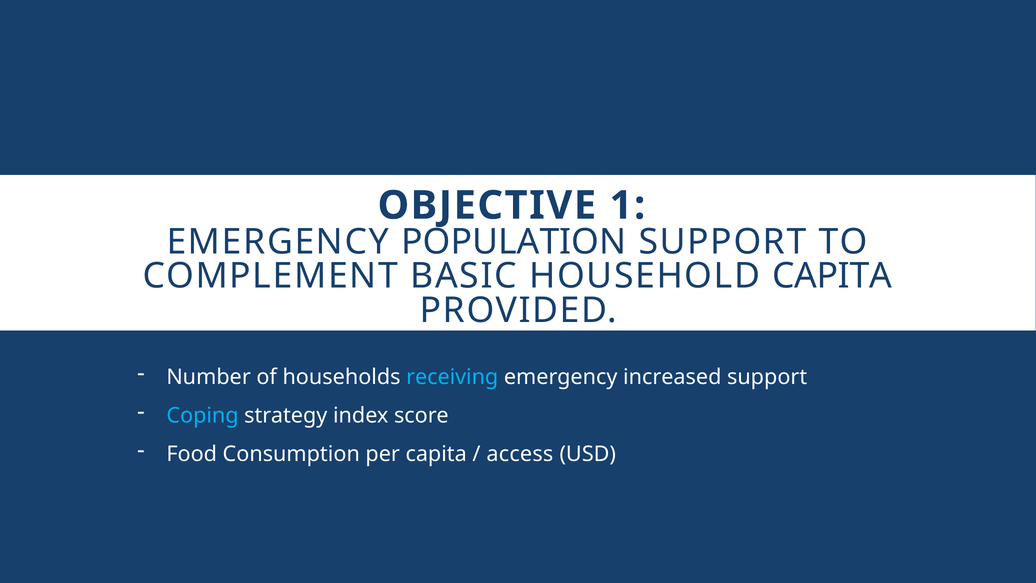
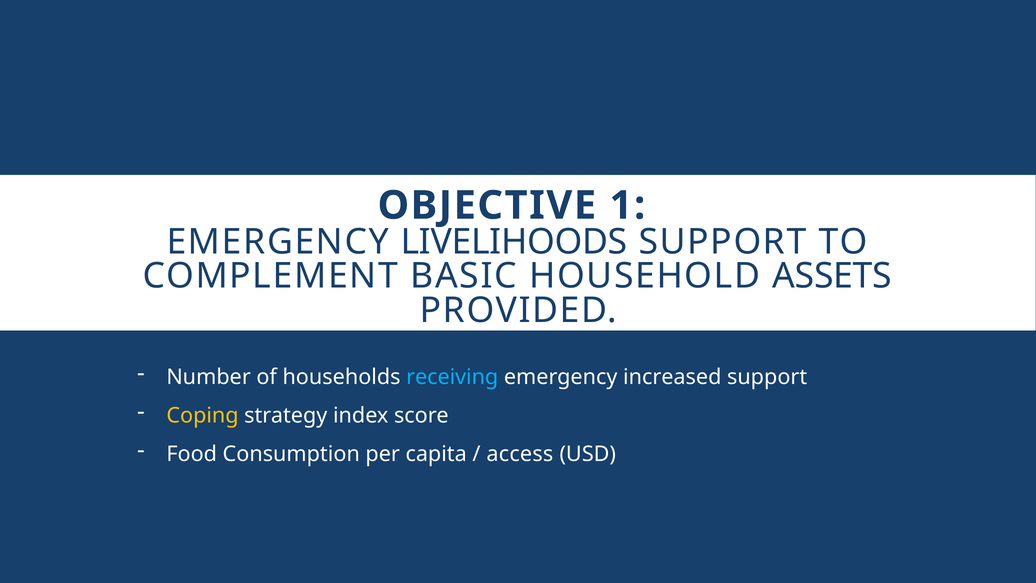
POPULATION: POPULATION -> LIVELIHOODS (514, 242)
HOUSEHOLD CAPITA: CAPITA -> ASSETS (832, 276)
Coping colour: light blue -> yellow (203, 415)
